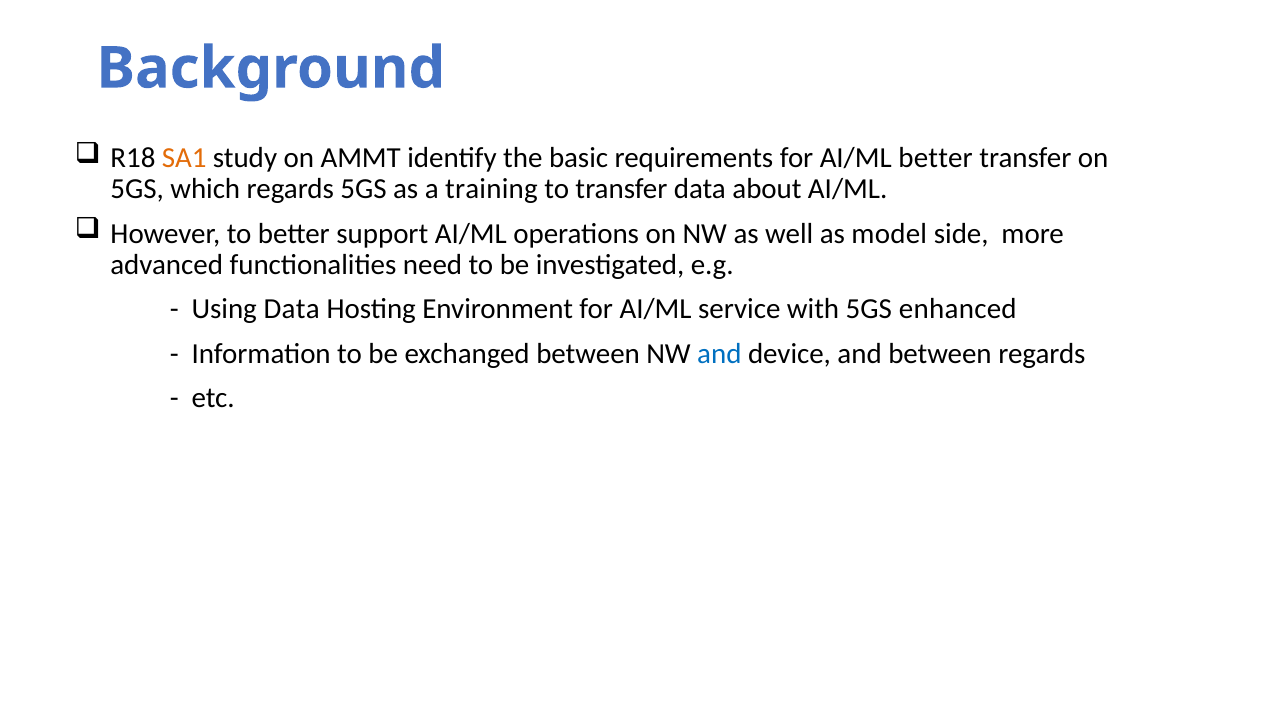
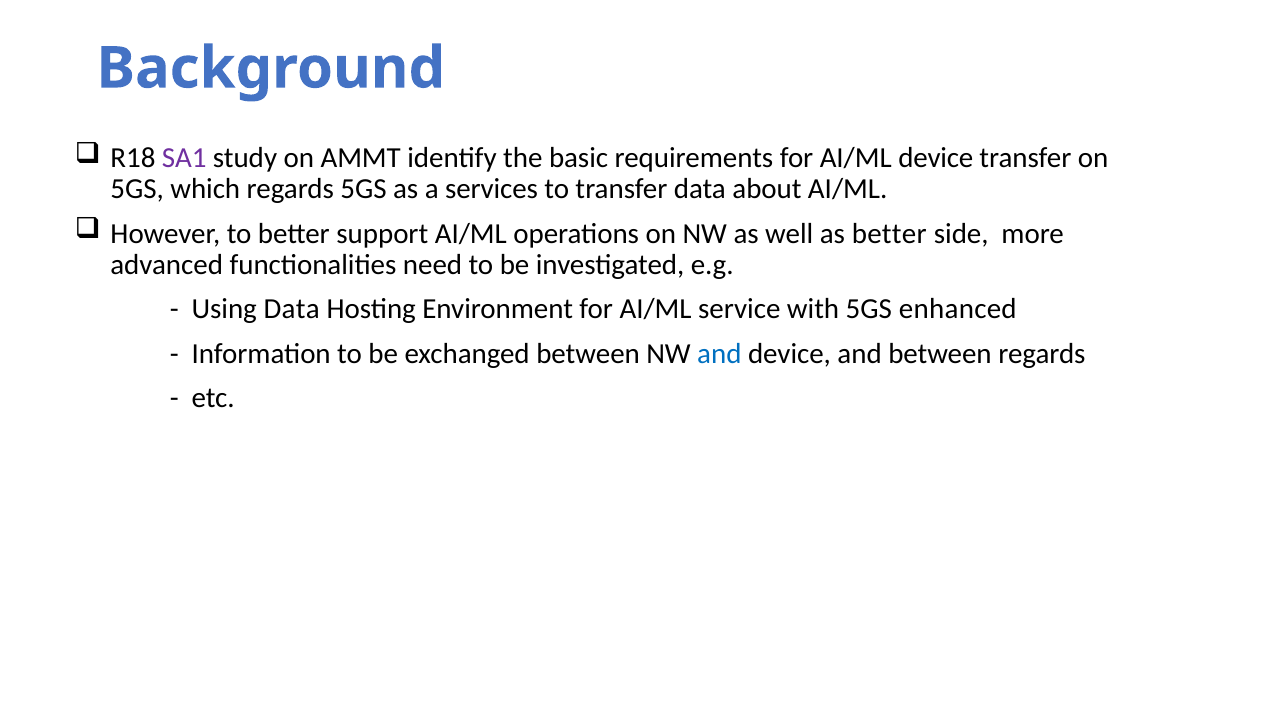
SA1 colour: orange -> purple (184, 158)
AI/ML better: better -> device (936, 158)
training: training -> services (492, 189)
as model: model -> better (889, 233)
